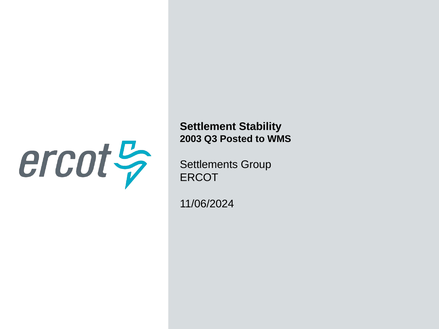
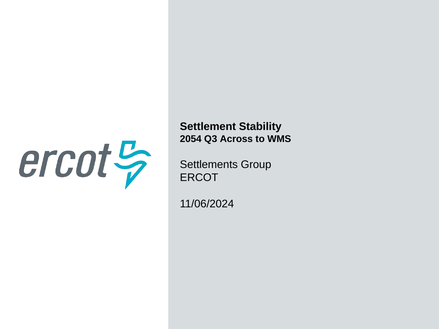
2003: 2003 -> 2054 (191, 139)
Posted: Posted -> Across (236, 139)
